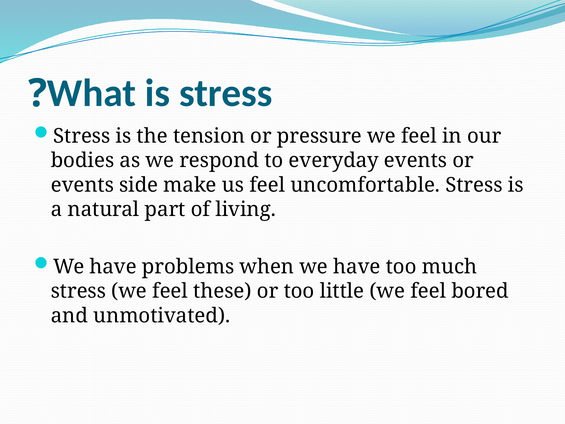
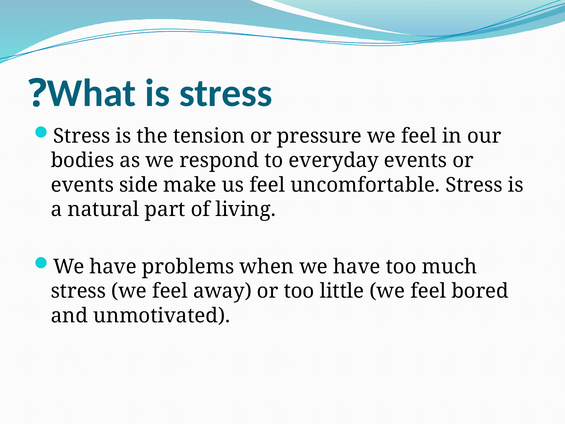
these: these -> away (222, 291)
